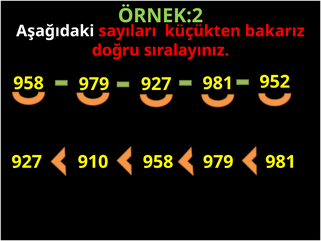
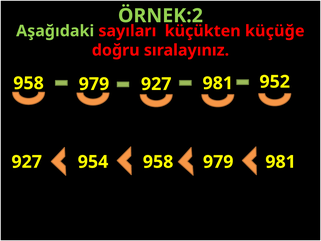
Aşağıdaki colour: white -> light green (55, 31)
bakarız: bakarız -> küçüğe (275, 31)
910: 910 -> 954 (93, 162)
